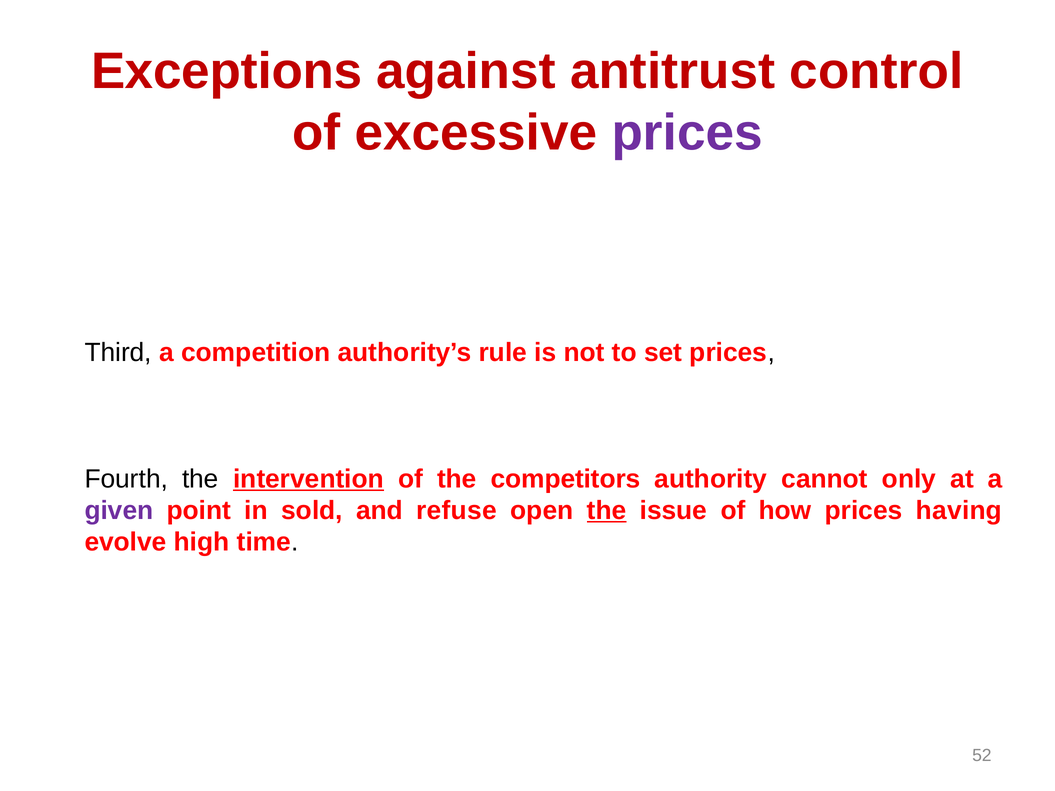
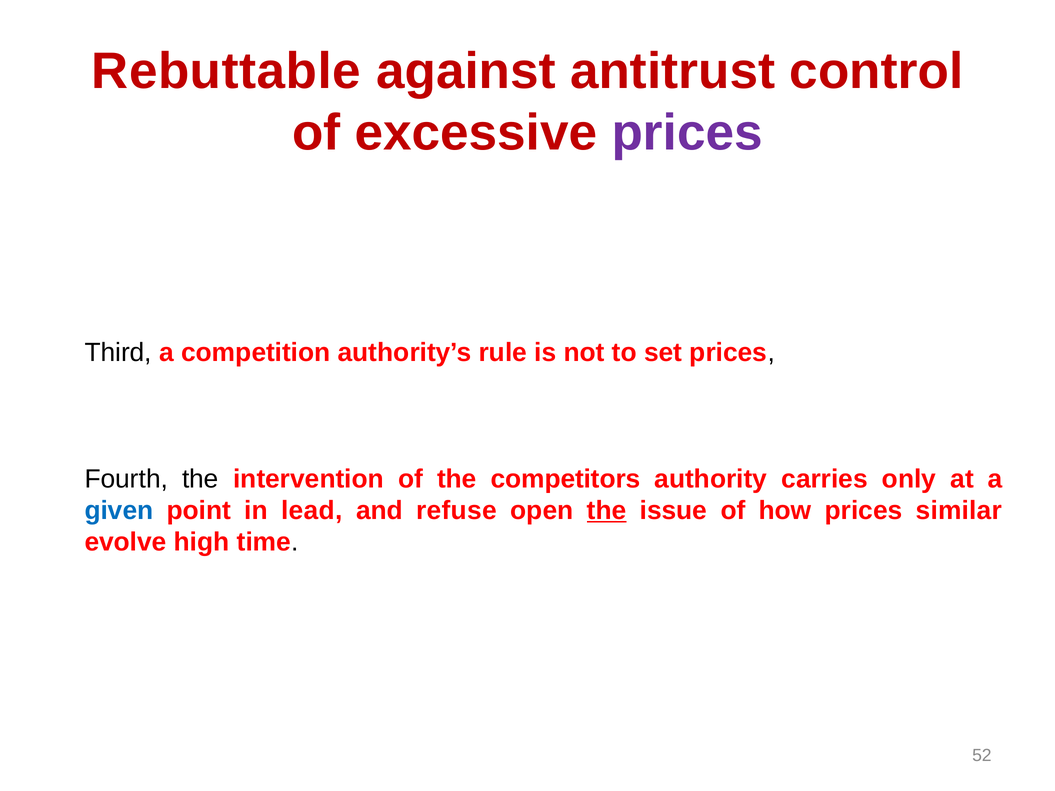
Exceptions: Exceptions -> Rebuttable (226, 71)
intervention underline: present -> none (309, 479)
cannot: cannot -> carries (825, 479)
given colour: purple -> blue (119, 511)
sold: sold -> lead (312, 511)
having: having -> similar (959, 511)
